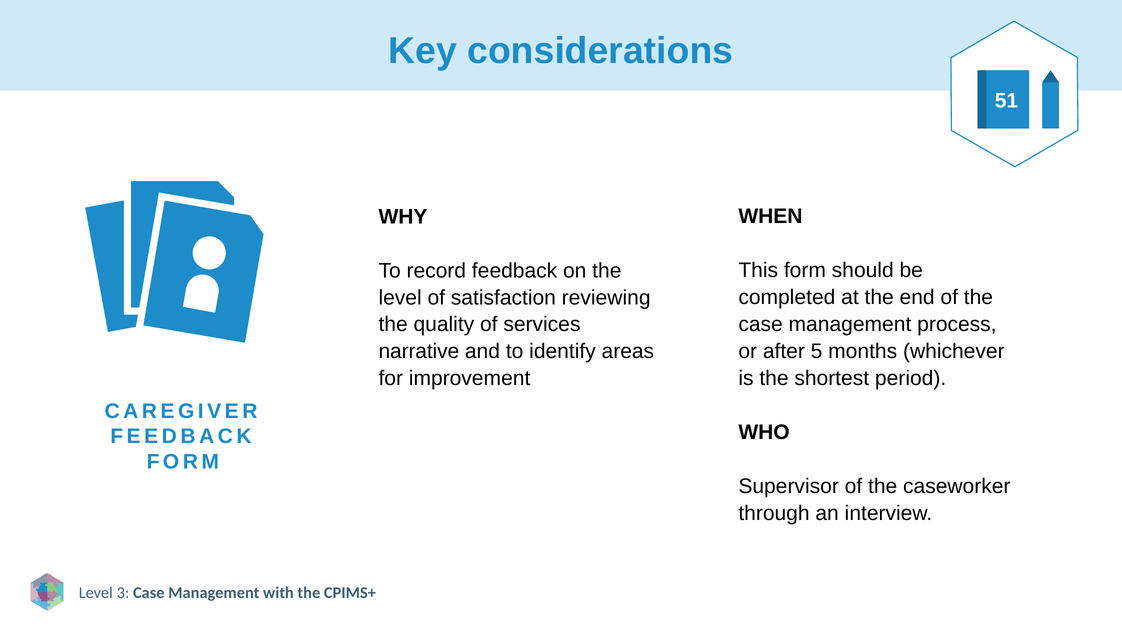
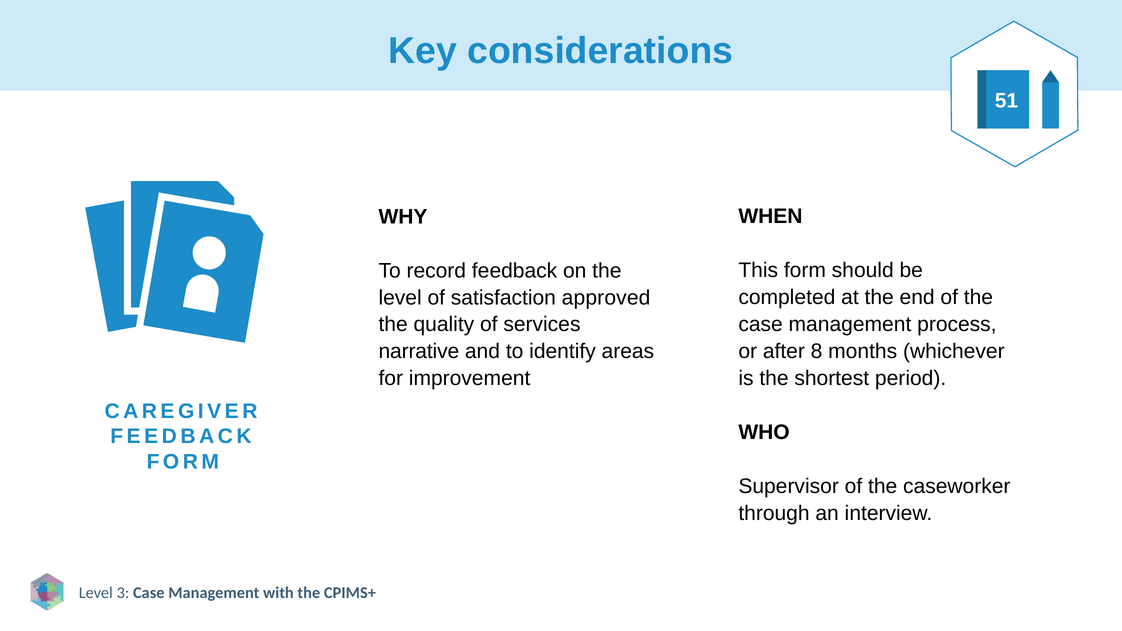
reviewing: reviewing -> approved (606, 298)
5: 5 -> 8 (817, 352)
